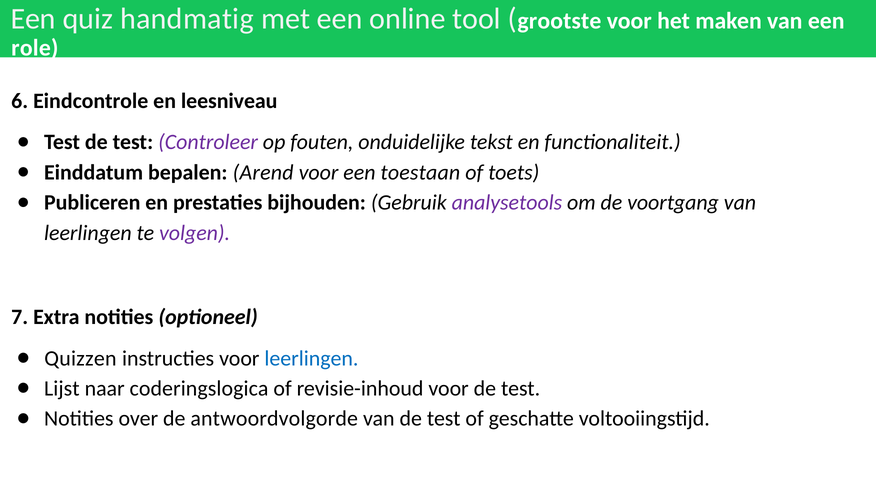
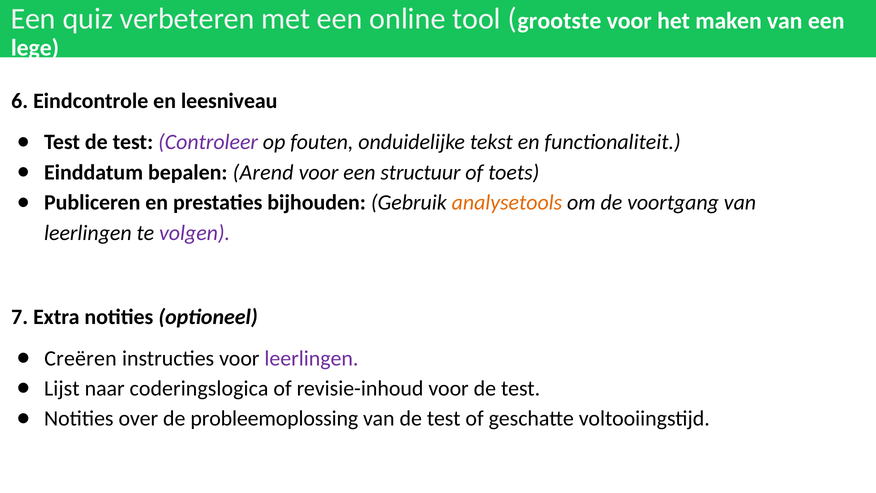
handmatig: handmatig -> verbeteren (187, 19)
role: role -> lege (35, 48)
toestaan: toestaan -> structuur (420, 172)
analysetools colour: purple -> orange (507, 203)
Quizzen: Quizzen -> Creëren (80, 358)
leerlingen colour: blue -> purple (311, 358)
antwoordvolgorde: antwoordvolgorde -> probleemoplossing (274, 419)
